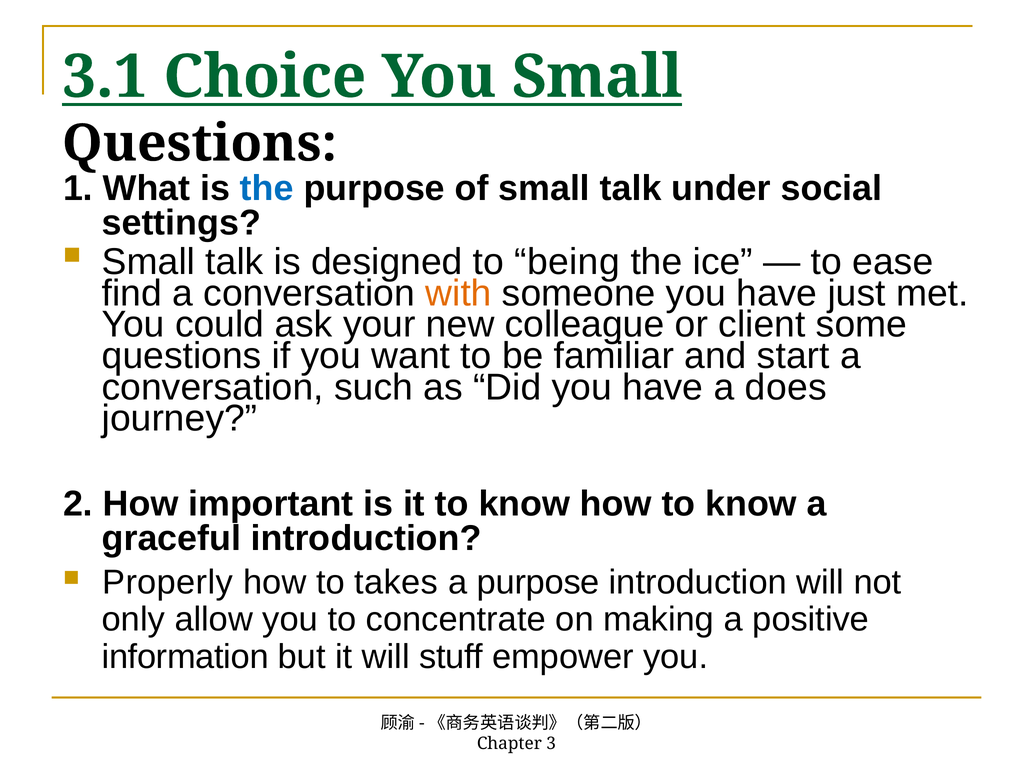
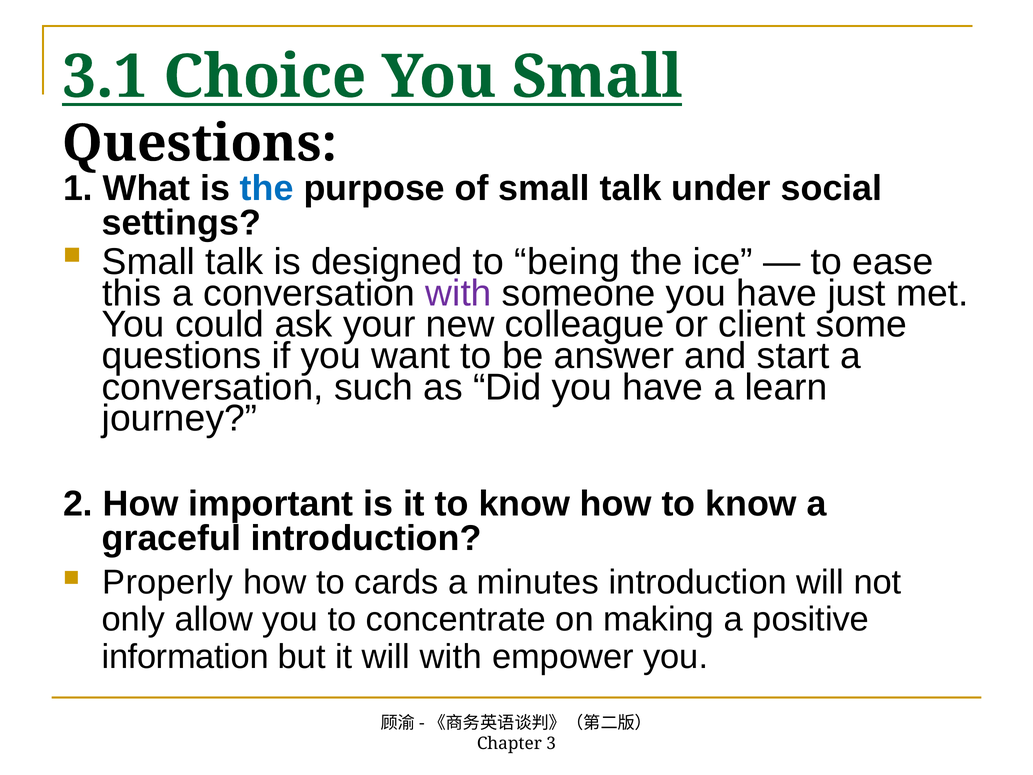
find: find -> this (132, 293)
with colour: orange -> purple (458, 293)
familiar: familiar -> answer (614, 356)
does: does -> learn (786, 387)
takes: takes -> cards (396, 582)
a purpose: purpose -> minutes (538, 582)
will stuff: stuff -> with (451, 657)
